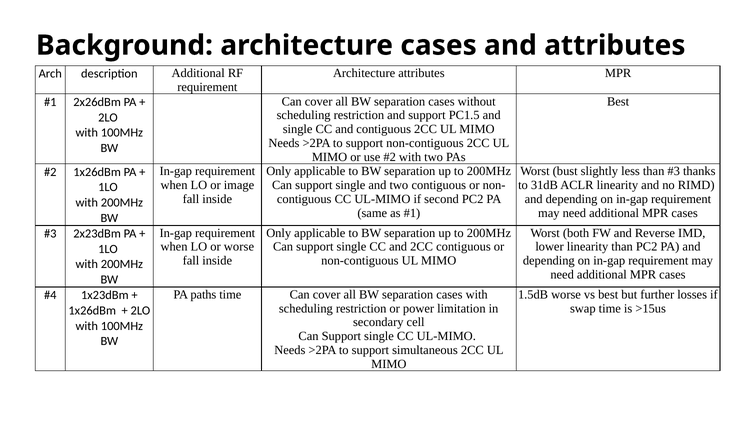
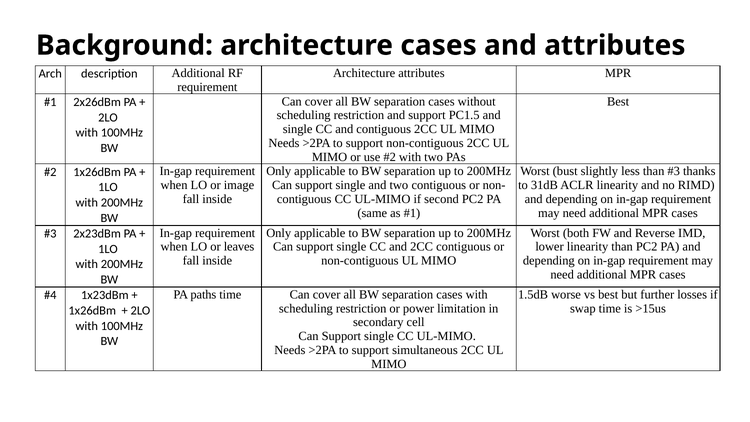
or worse: worse -> leaves (239, 247)
